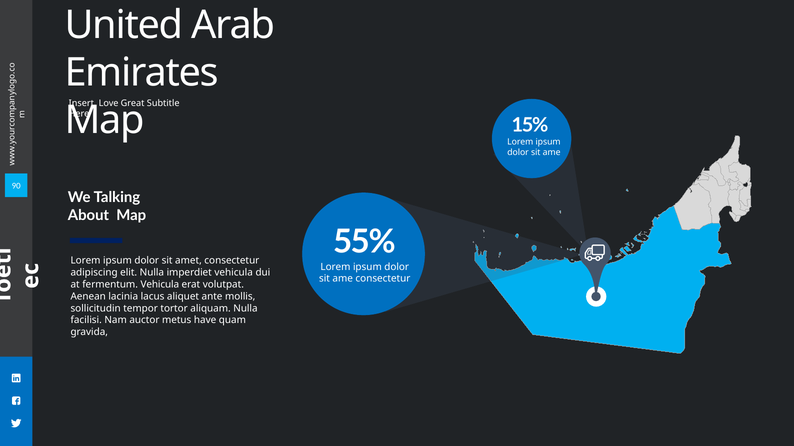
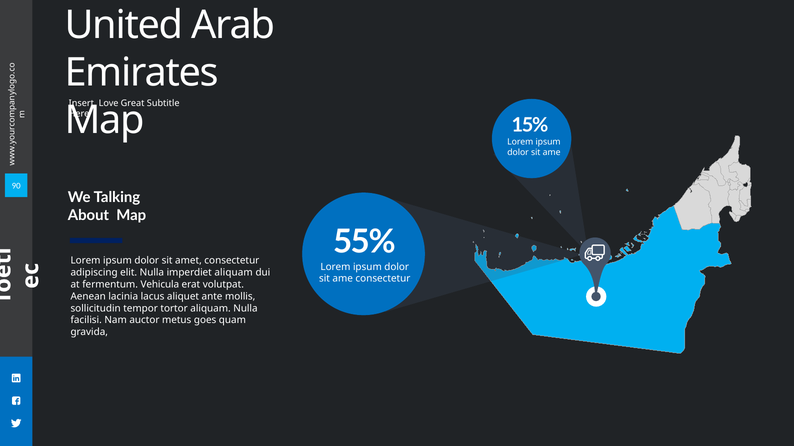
imperdiet vehicula: vehicula -> aliquam (234, 273)
have: have -> goes (205, 321)
